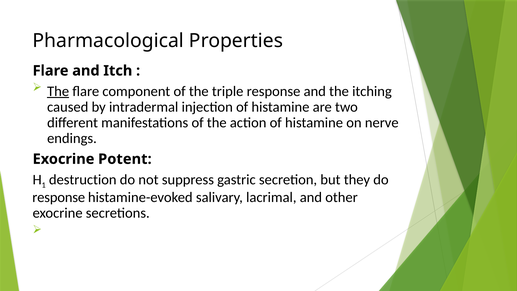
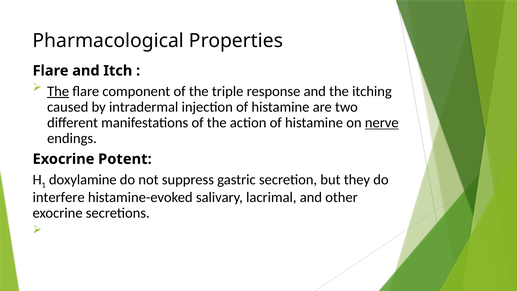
nerve underline: none -> present (382, 123)
destruction: destruction -> doxylamine (83, 180)
response: response -> interfere (59, 197)
